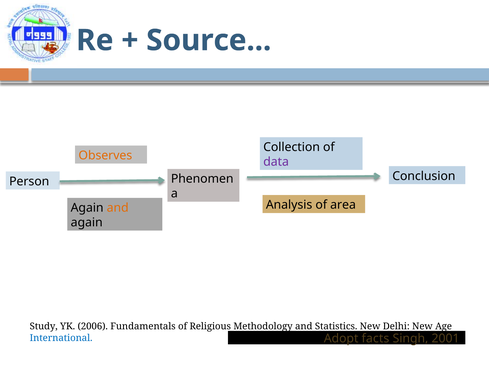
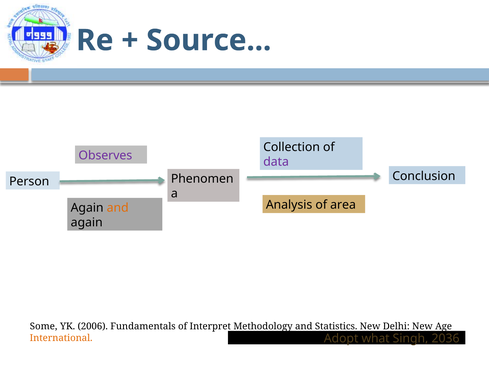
Observes colour: orange -> purple (105, 156)
Study: Study -> Some (44, 327)
Religious: Religious -> Interpret (210, 327)
International colour: blue -> orange (61, 339)
facts: facts -> what (376, 339)
2001: 2001 -> 2036 (446, 339)
